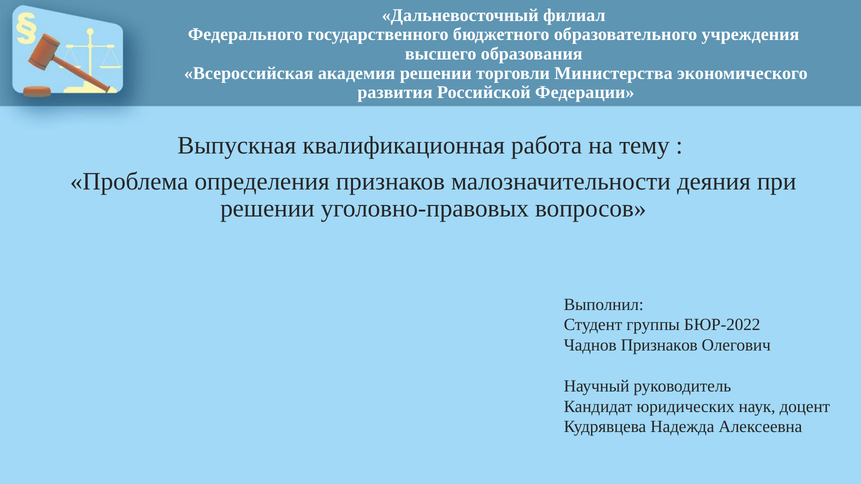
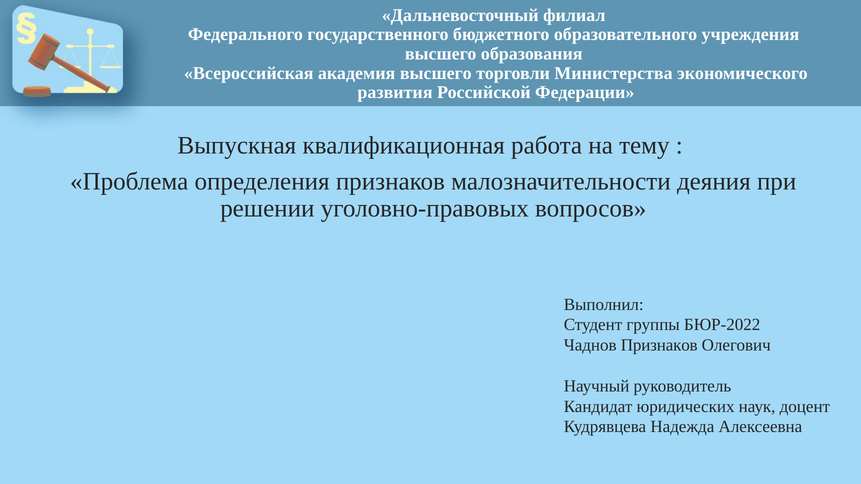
академия решении: решении -> высшего (436, 73)
